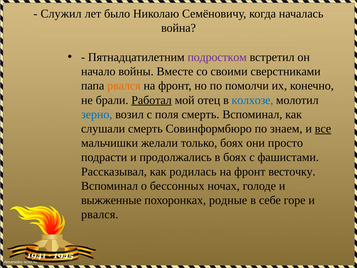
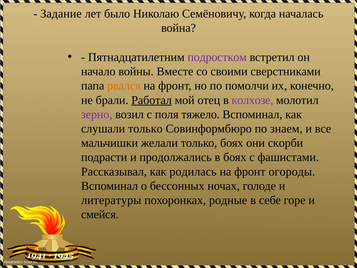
Служил: Служил -> Задание (61, 14)
колхозе colour: blue -> purple (252, 100)
зерно colour: blue -> purple (97, 114)
поля смерть: смерть -> тяжело (201, 114)
слушали смерть: смерть -> только (145, 129)
все underline: present -> none (323, 129)
просто: просто -> скорби (285, 143)
весточку: весточку -> огороды (292, 171)
выжженные: выжженные -> литературы (111, 200)
рвался: рвался -> смейся (100, 214)
